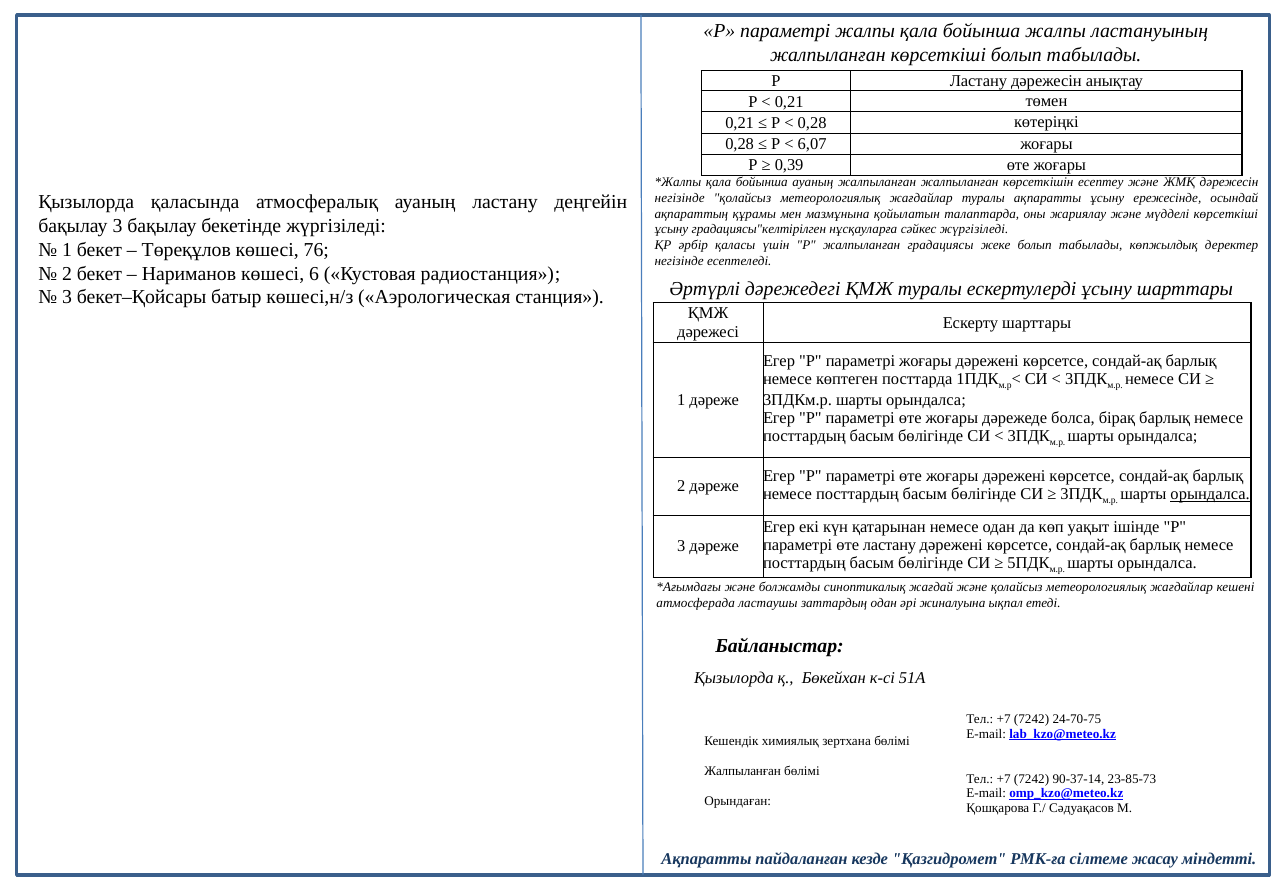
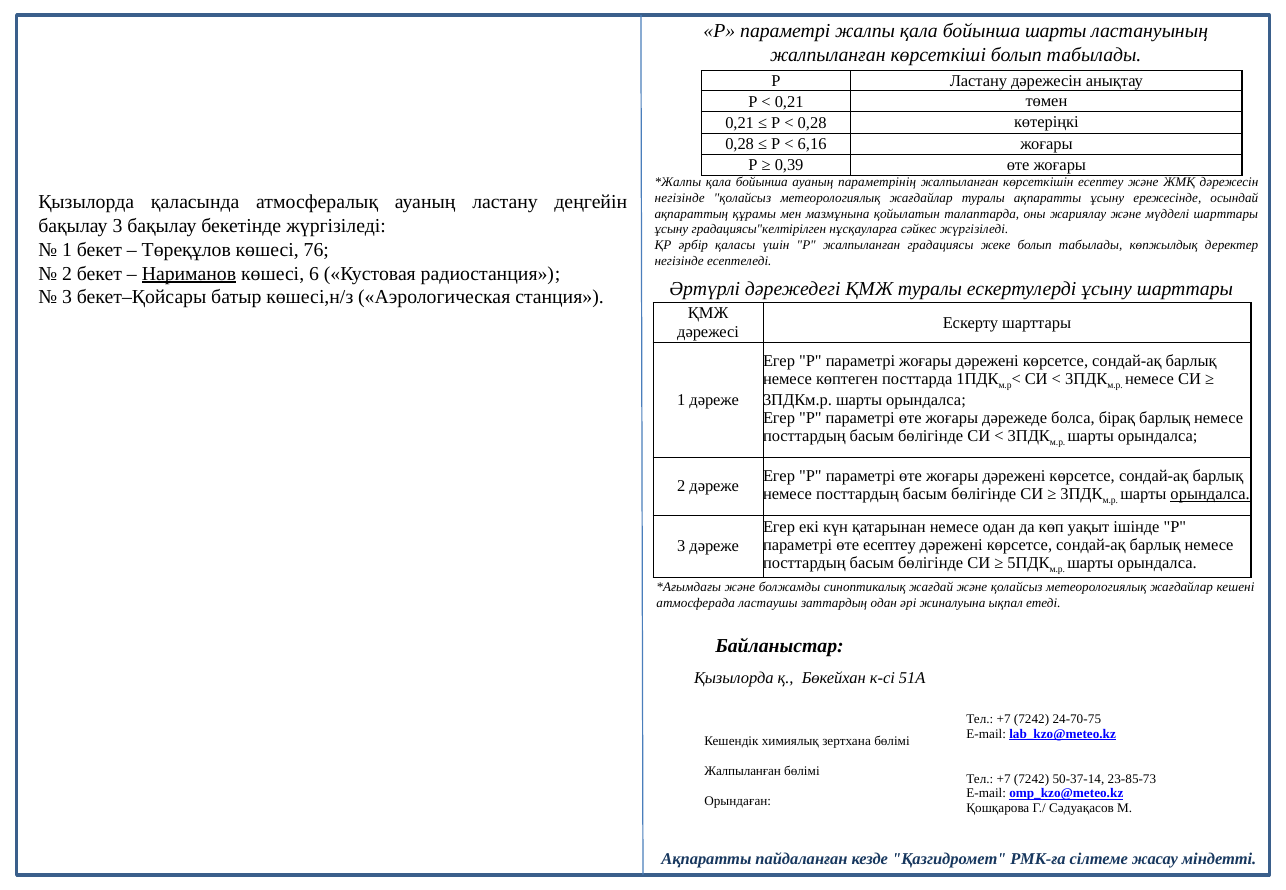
бойынша жалпы: жалпы -> шарты (1056, 31)
6,07: 6,07 -> 6,16 (812, 144)
ауаның жалпыланған: жалпыланған -> параметрінің (877, 182)
мүдделі көрсеткіші: көрсеткіші -> шарттары (1226, 214)
Нариманов underline: none -> present (189, 274)
өте ластану: ластану -> есептеу (889, 545)
90-37-14: 90-37-14 -> 50-37-14 (1078, 779)
